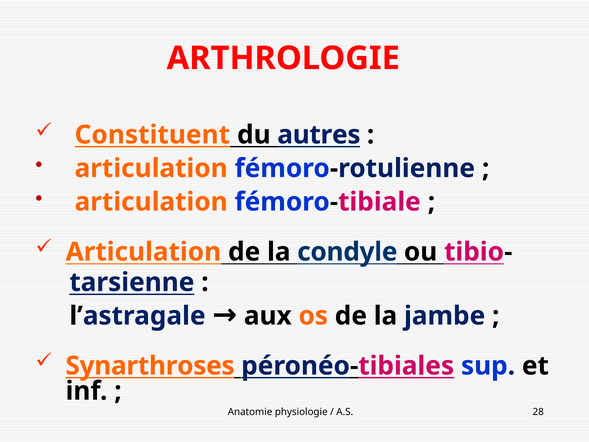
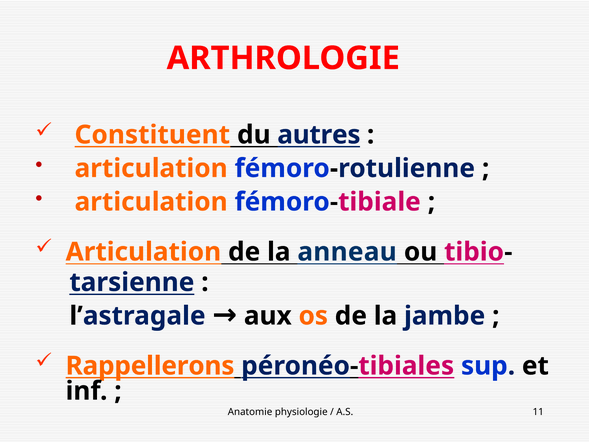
condyle: condyle -> anneau (347, 252)
Synarthroses: Synarthroses -> Rappellerons (150, 366)
28: 28 -> 11 (538, 412)
